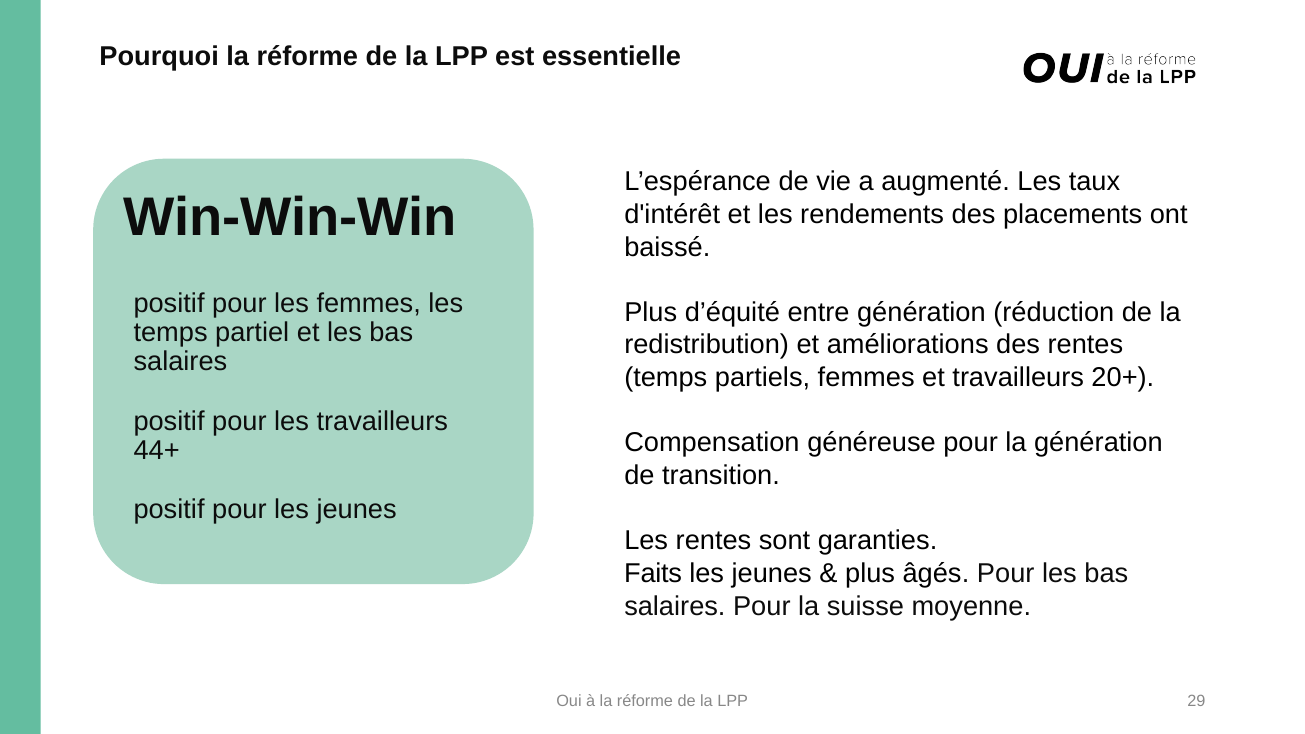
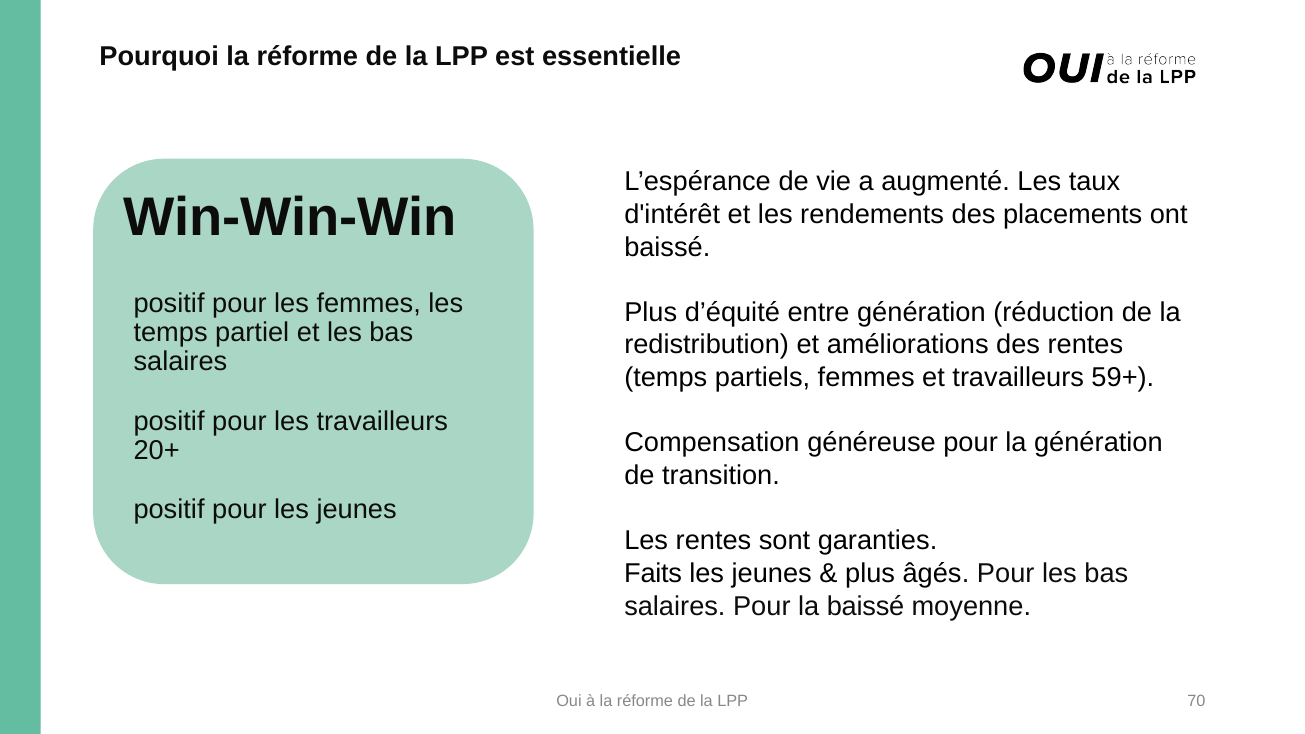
20+: 20+ -> 59+ (1123, 378)
44+: 44+ -> 20+ (157, 450)
la suisse: suisse -> baissé (866, 606)
29: 29 -> 70 (1196, 701)
